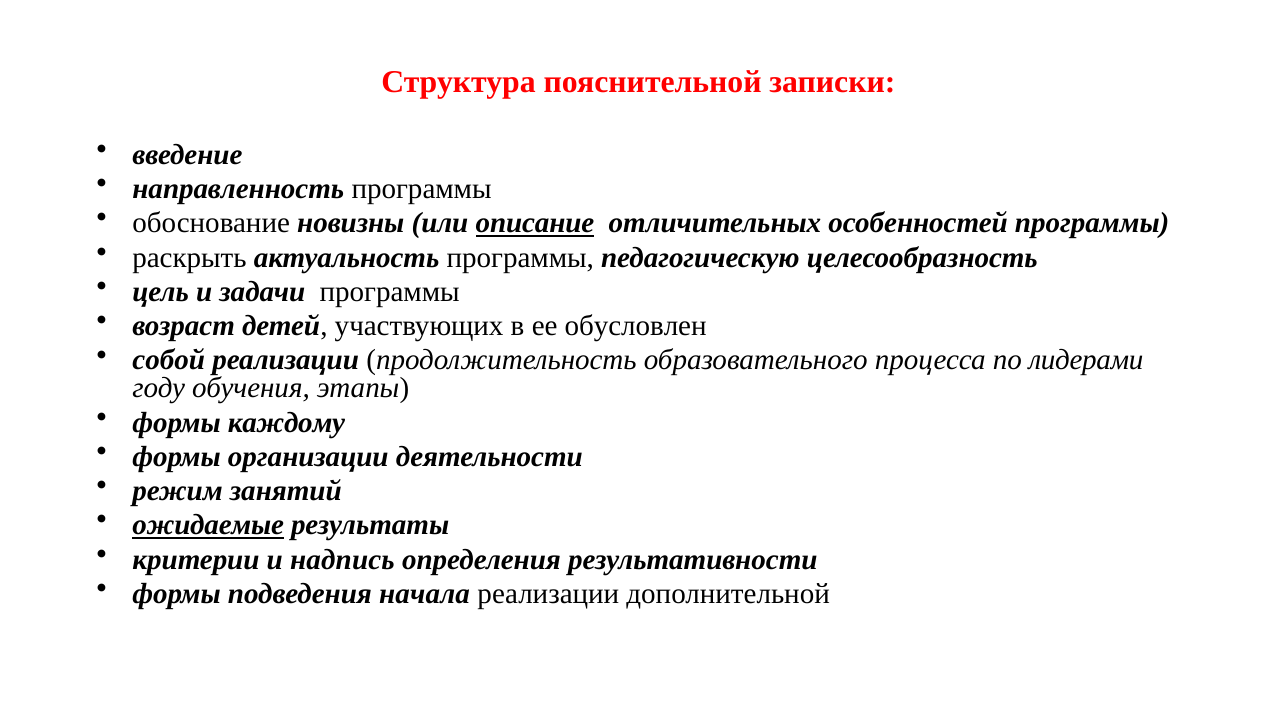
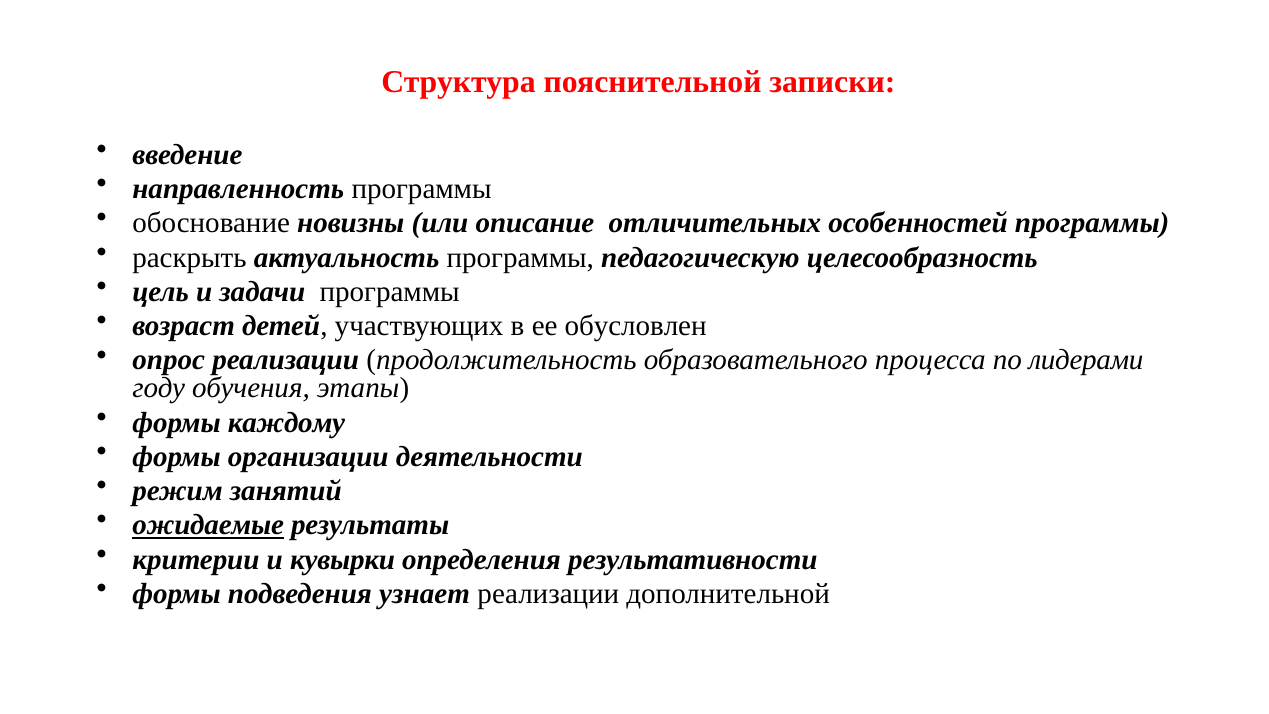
описание underline: present -> none (535, 223)
собой: собой -> опрос (169, 360)
надпись: надпись -> кувырки (343, 559)
начала: начала -> узнает (425, 594)
